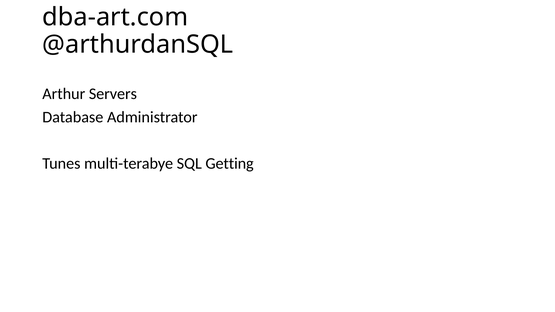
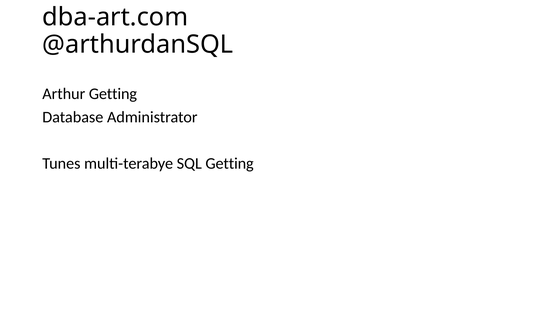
Arthur Servers: Servers -> Getting (113, 94)
